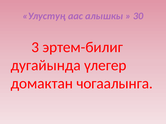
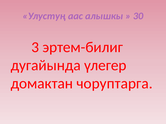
чогаалынга: чогаалынга -> чоруптарга (115, 84)
